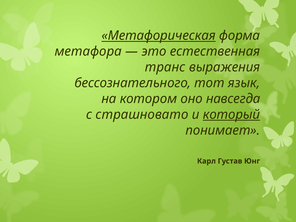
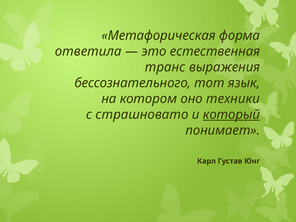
Метафорическая underline: present -> none (159, 36)
метафора: метафора -> ответила (88, 51)
навсегда: навсегда -> техники (233, 99)
